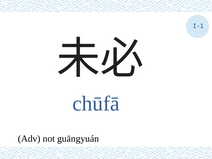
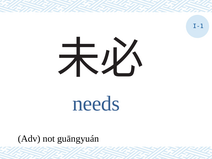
chūfā: chūfā -> needs (96, 104)
